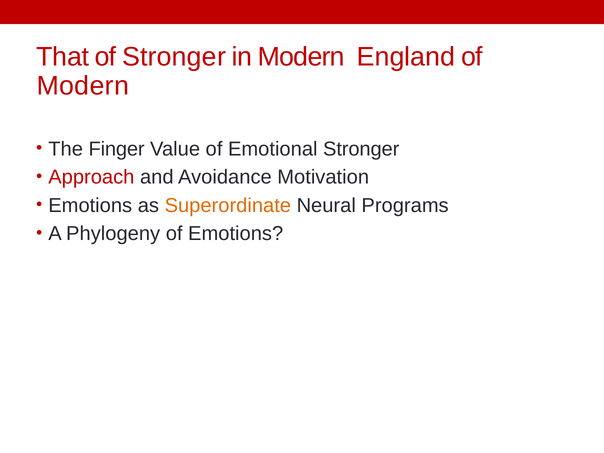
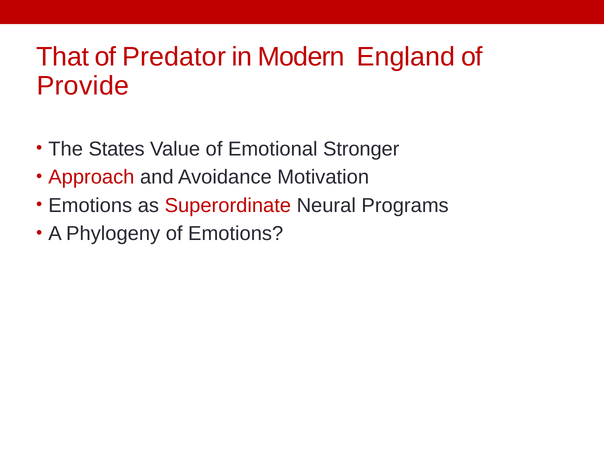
of Stronger: Stronger -> Predator (174, 57)
Modern: Modern -> Provide (83, 86)
Finger: Finger -> States (117, 149)
Superordinate colour: orange -> red (228, 205)
